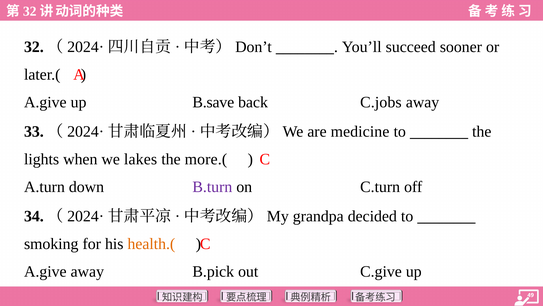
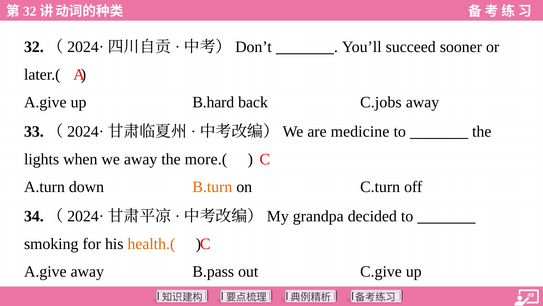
B.save: B.save -> B.hard (213, 102)
we lakes: lakes -> away (141, 159)
B.turn colour: purple -> orange (212, 187)
B.pick: B.pick -> B.pass (213, 271)
